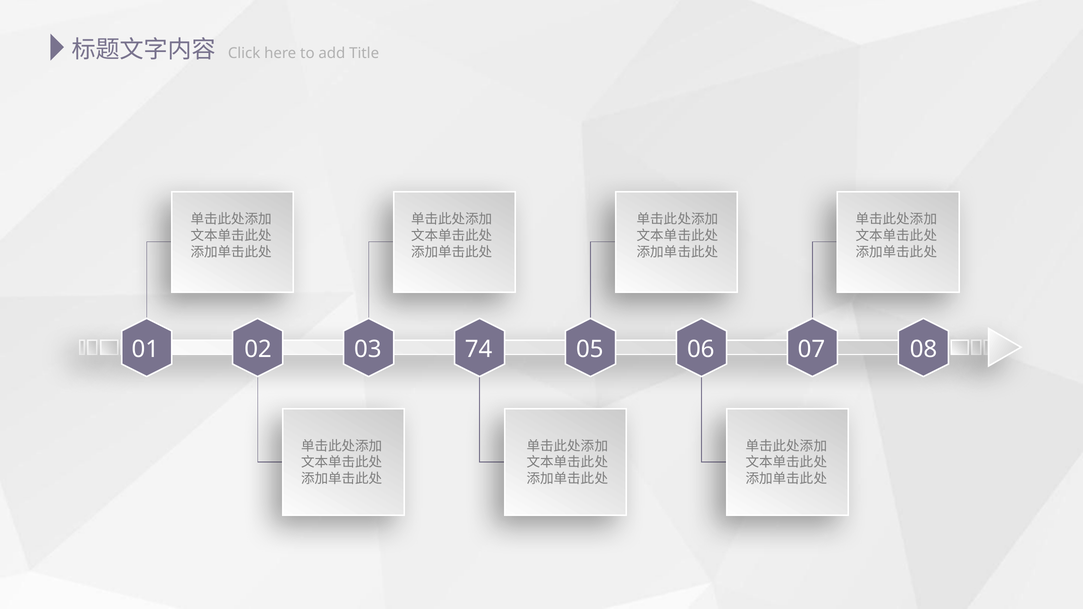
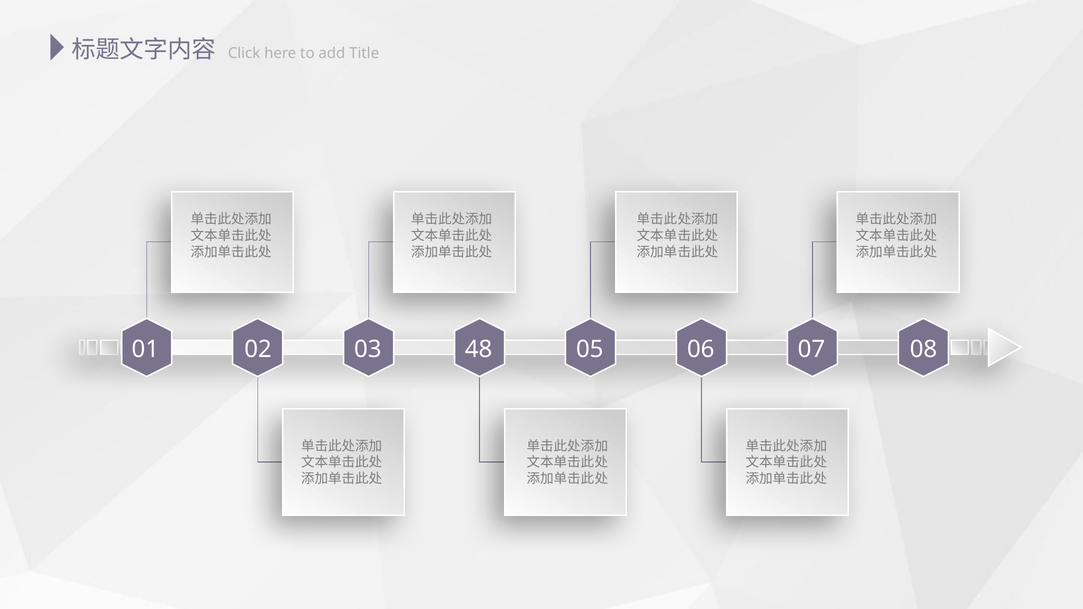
74: 74 -> 48 (479, 349)
